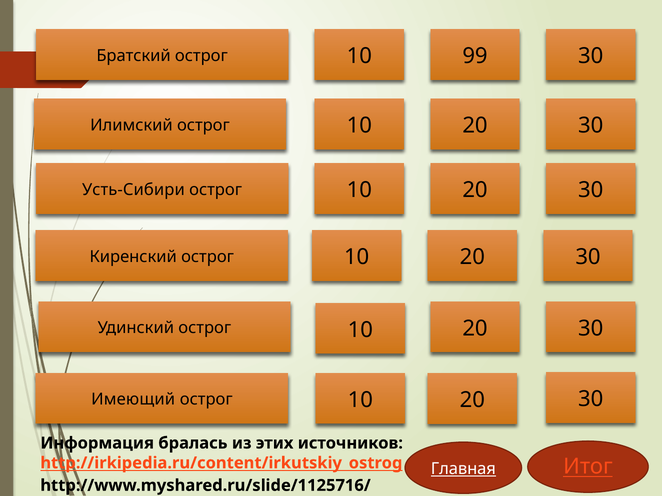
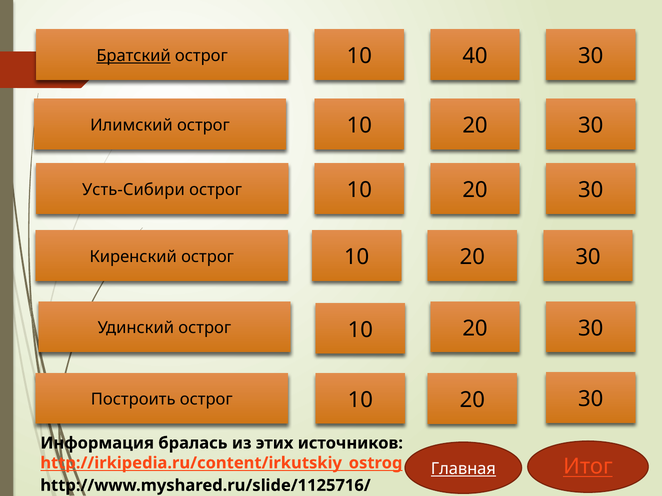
99: 99 -> 40 (475, 56)
Братский underline: none -> present (134, 56)
Имеющий: Имеющий -> Построить (133, 400)
